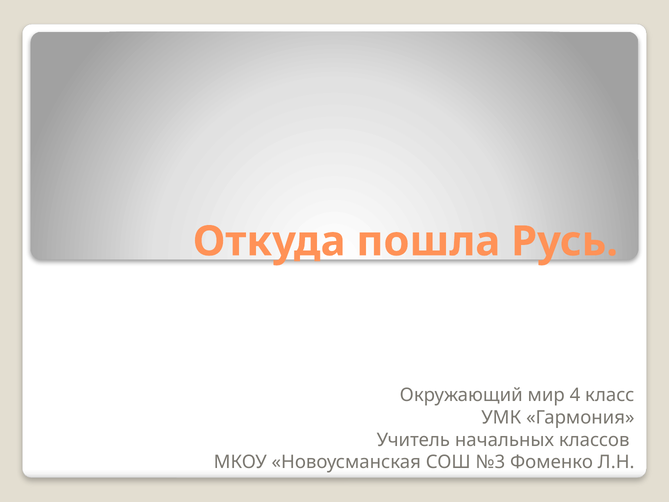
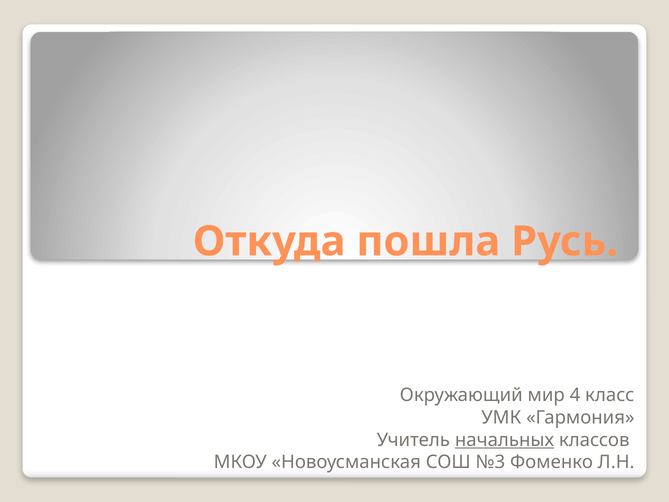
начальных underline: none -> present (504, 440)
